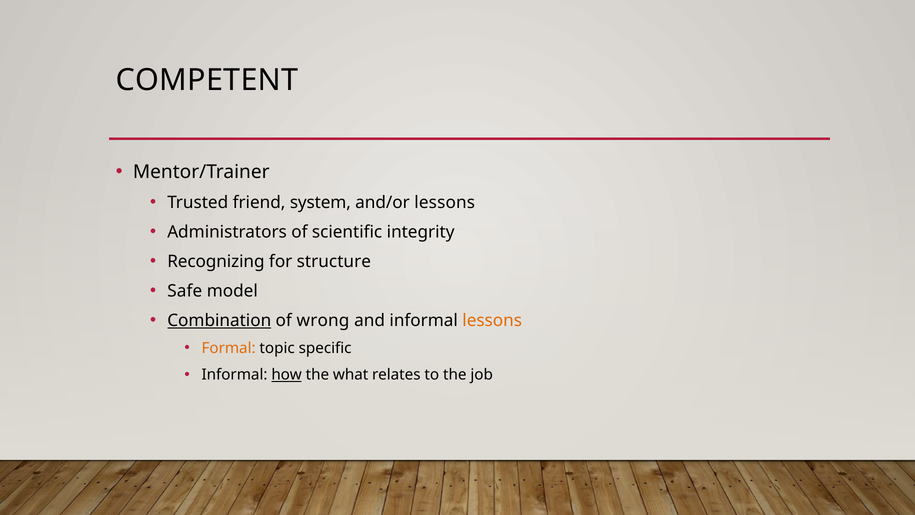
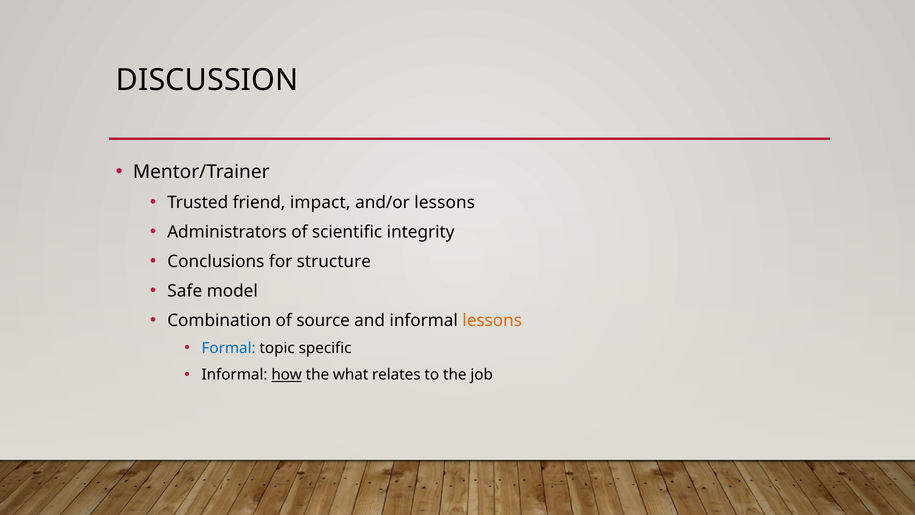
COMPETENT: COMPETENT -> DISCUSSION (207, 80)
system: system -> impact (320, 203)
Recognizing: Recognizing -> Conclusions (216, 261)
Combination underline: present -> none (219, 320)
wrong: wrong -> source (323, 320)
Formal colour: orange -> blue (229, 348)
